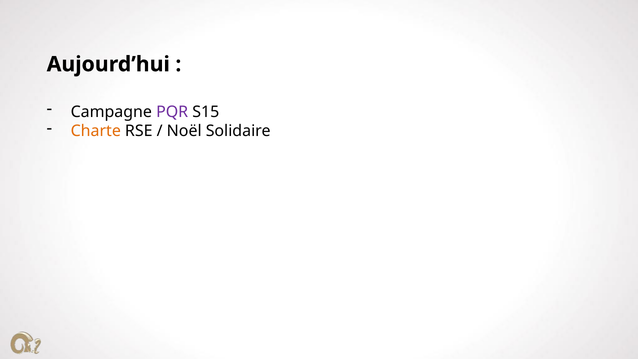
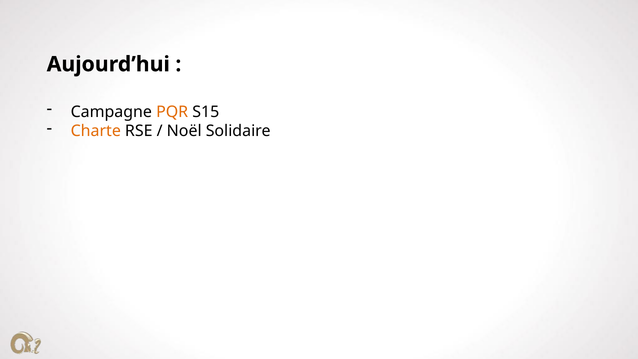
PQR colour: purple -> orange (172, 112)
